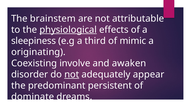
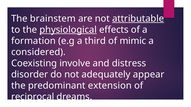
attributable underline: none -> present (138, 19)
sleepiness: sleepiness -> formation (33, 41)
originating: originating -> considered (38, 52)
awaken: awaken -> distress (129, 63)
not underline: present -> none (72, 75)
persistent: persistent -> extension (110, 86)
dominate: dominate -> reciprocal (33, 97)
